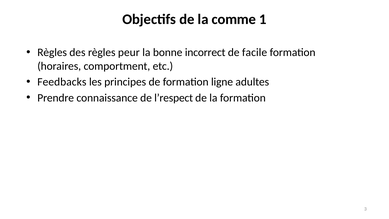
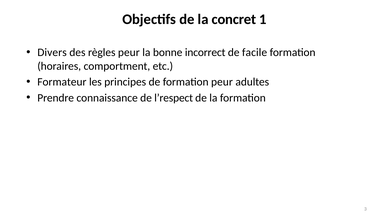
comme: comme -> concret (234, 19)
Règles: Règles -> Divers (52, 52)
Feedbacks: Feedbacks -> Formateur (62, 82)
formation ligne: ligne -> peur (222, 82)
